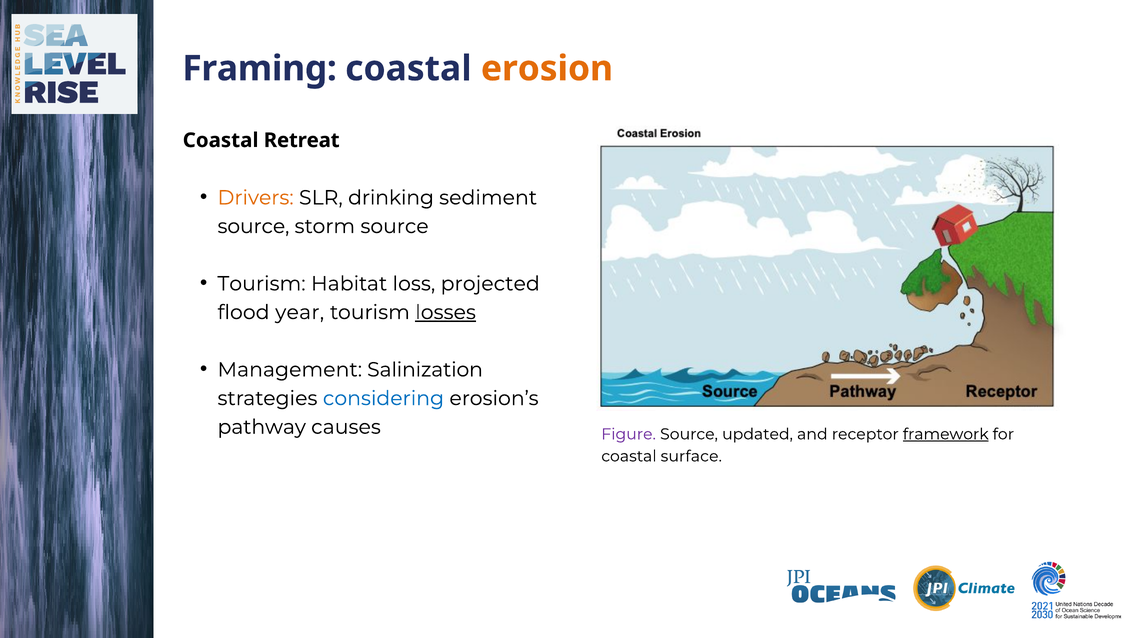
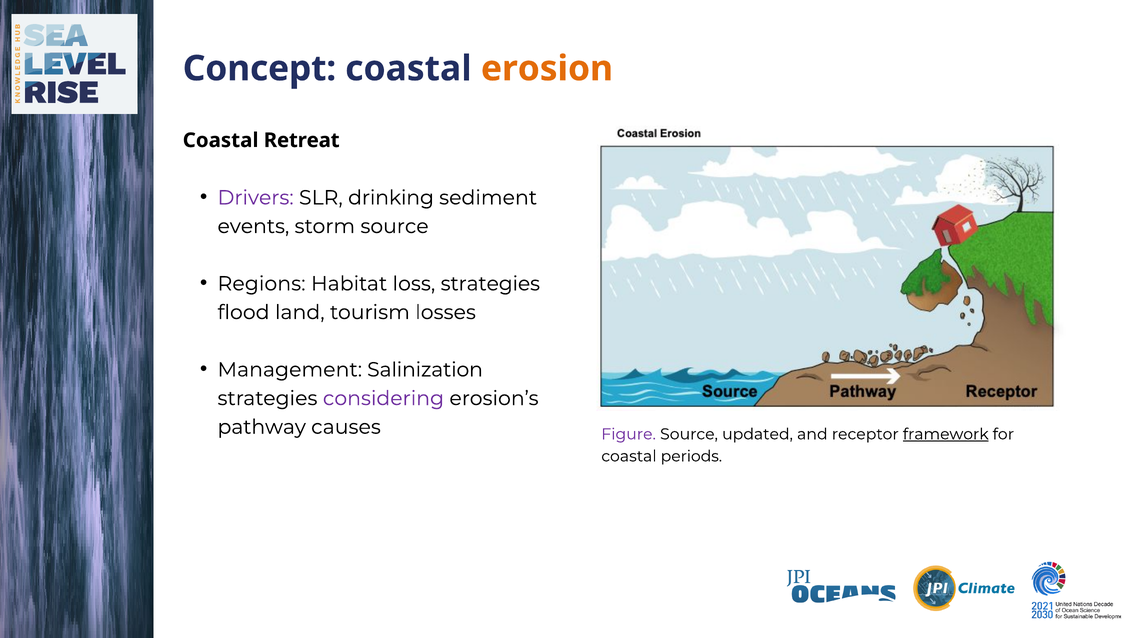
Framing: Framing -> Concept (259, 69)
Drivers colour: orange -> purple (256, 198)
source: source -> events (253, 226)
Tourism: Tourism -> Regions (262, 284)
loss projected: projected -> strategies (490, 284)
year: year -> land (300, 312)
losses underline: present -> none (446, 312)
considering colour: blue -> purple (383, 398)
surface: surface -> periods (691, 456)
